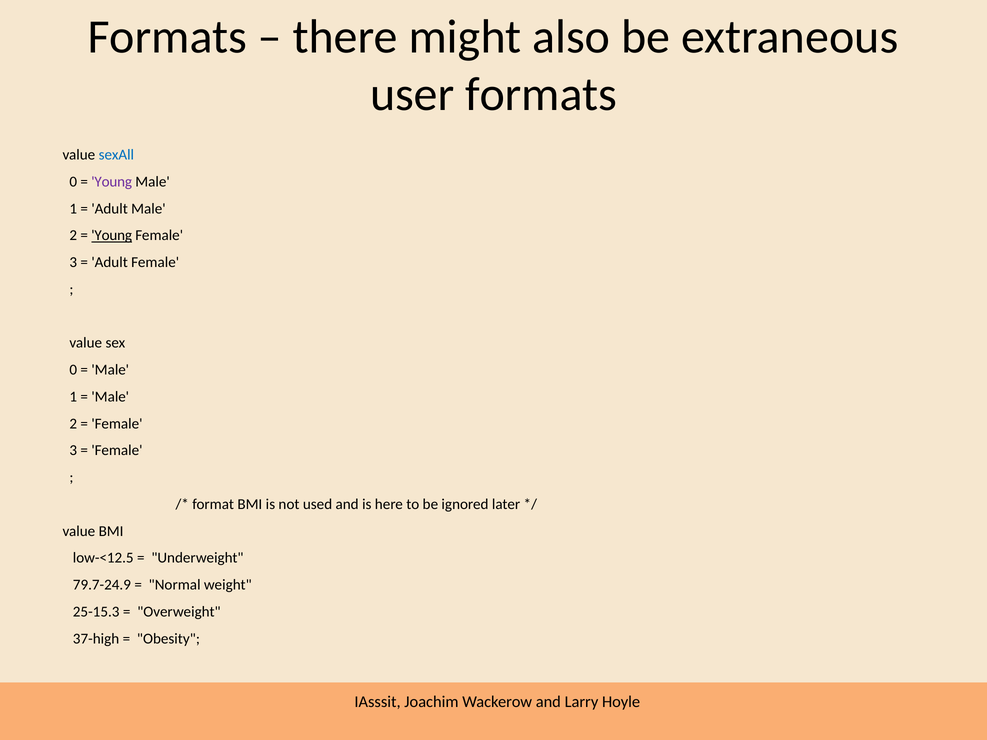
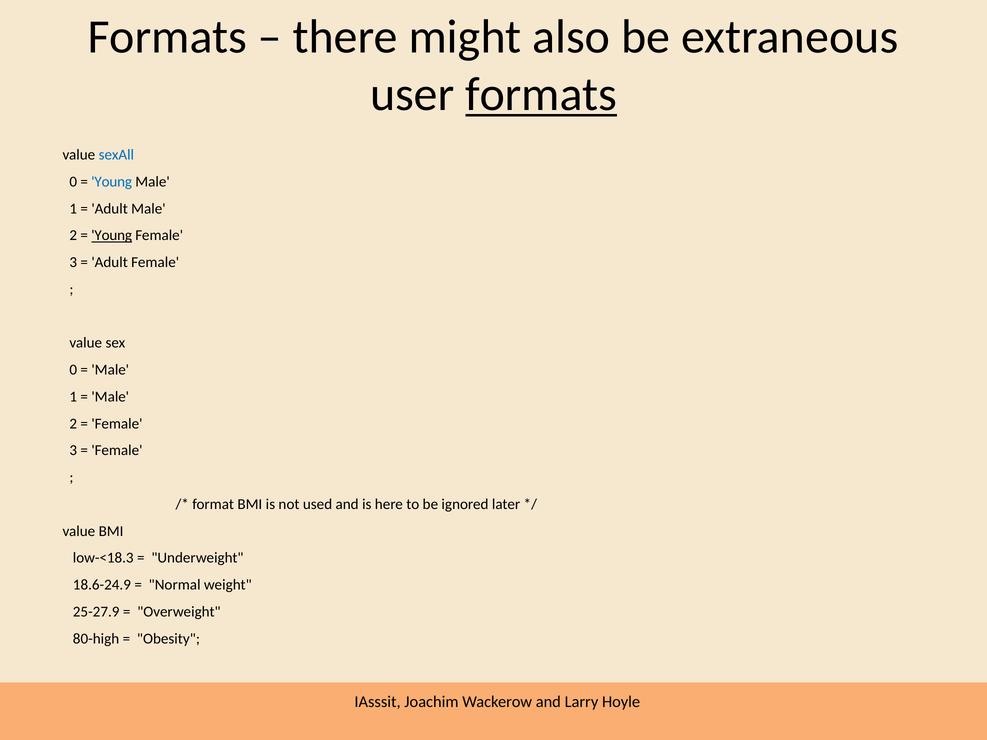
formats underline: none -> present (541, 95)
Young colour: purple -> blue (112, 182)
low-<12.5: low-<12.5 -> low-<18.3 (103, 558)
79.7-24.9: 79.7-24.9 -> 18.6-24.9 (102, 585)
25-15.3: 25-15.3 -> 25-27.9 (96, 612)
37-high: 37-high -> 80-high (96, 639)
